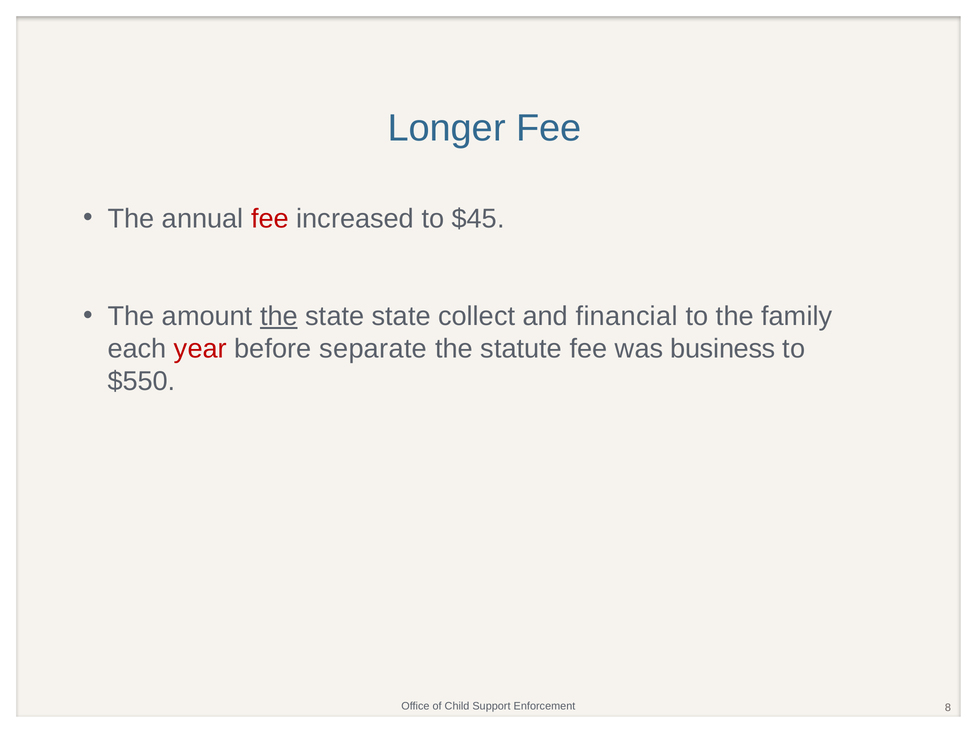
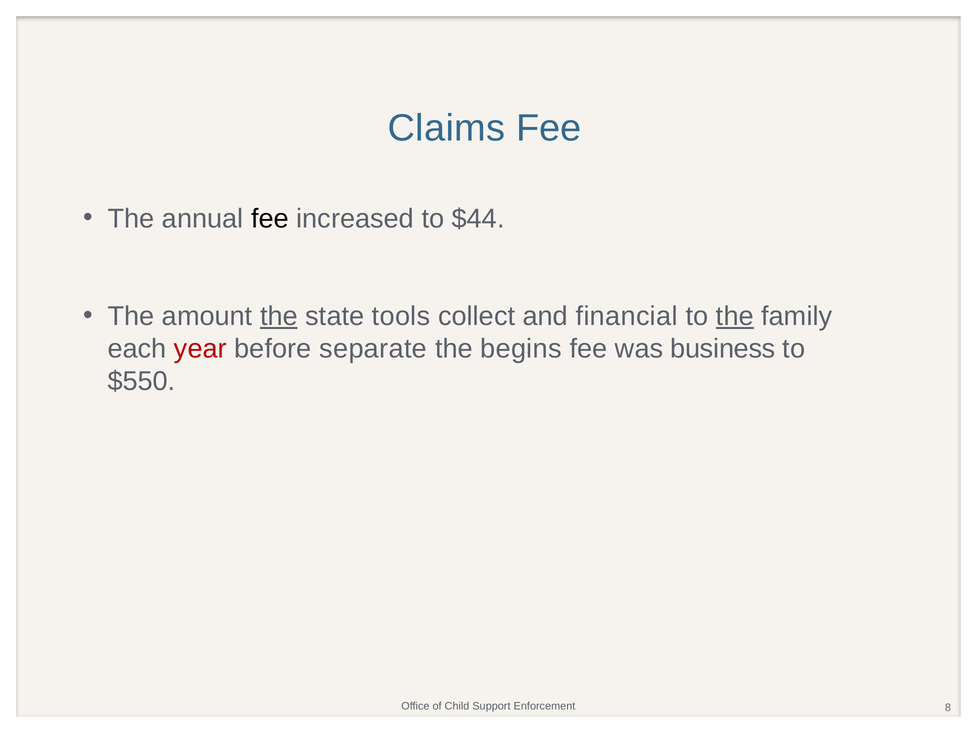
Longer: Longer -> Claims (446, 128)
fee colour: red -> black (270, 218)
$45: $45 -> $44 (478, 218)
state state: state -> tools (401, 316)
the underline: none -> present (735, 316)
statute: statute -> begins (521, 349)
